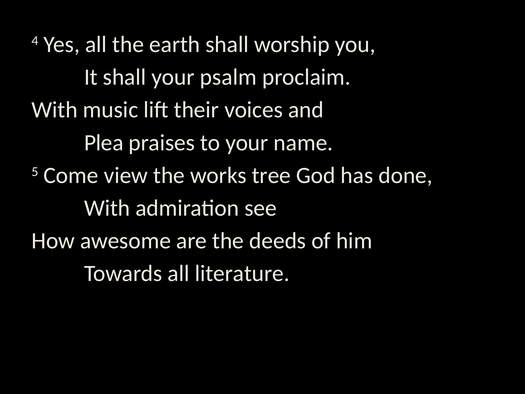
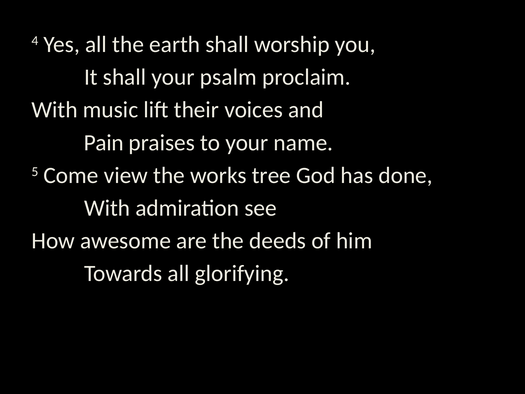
Plea: Plea -> Pain (104, 143)
literature: literature -> glorifying (242, 273)
